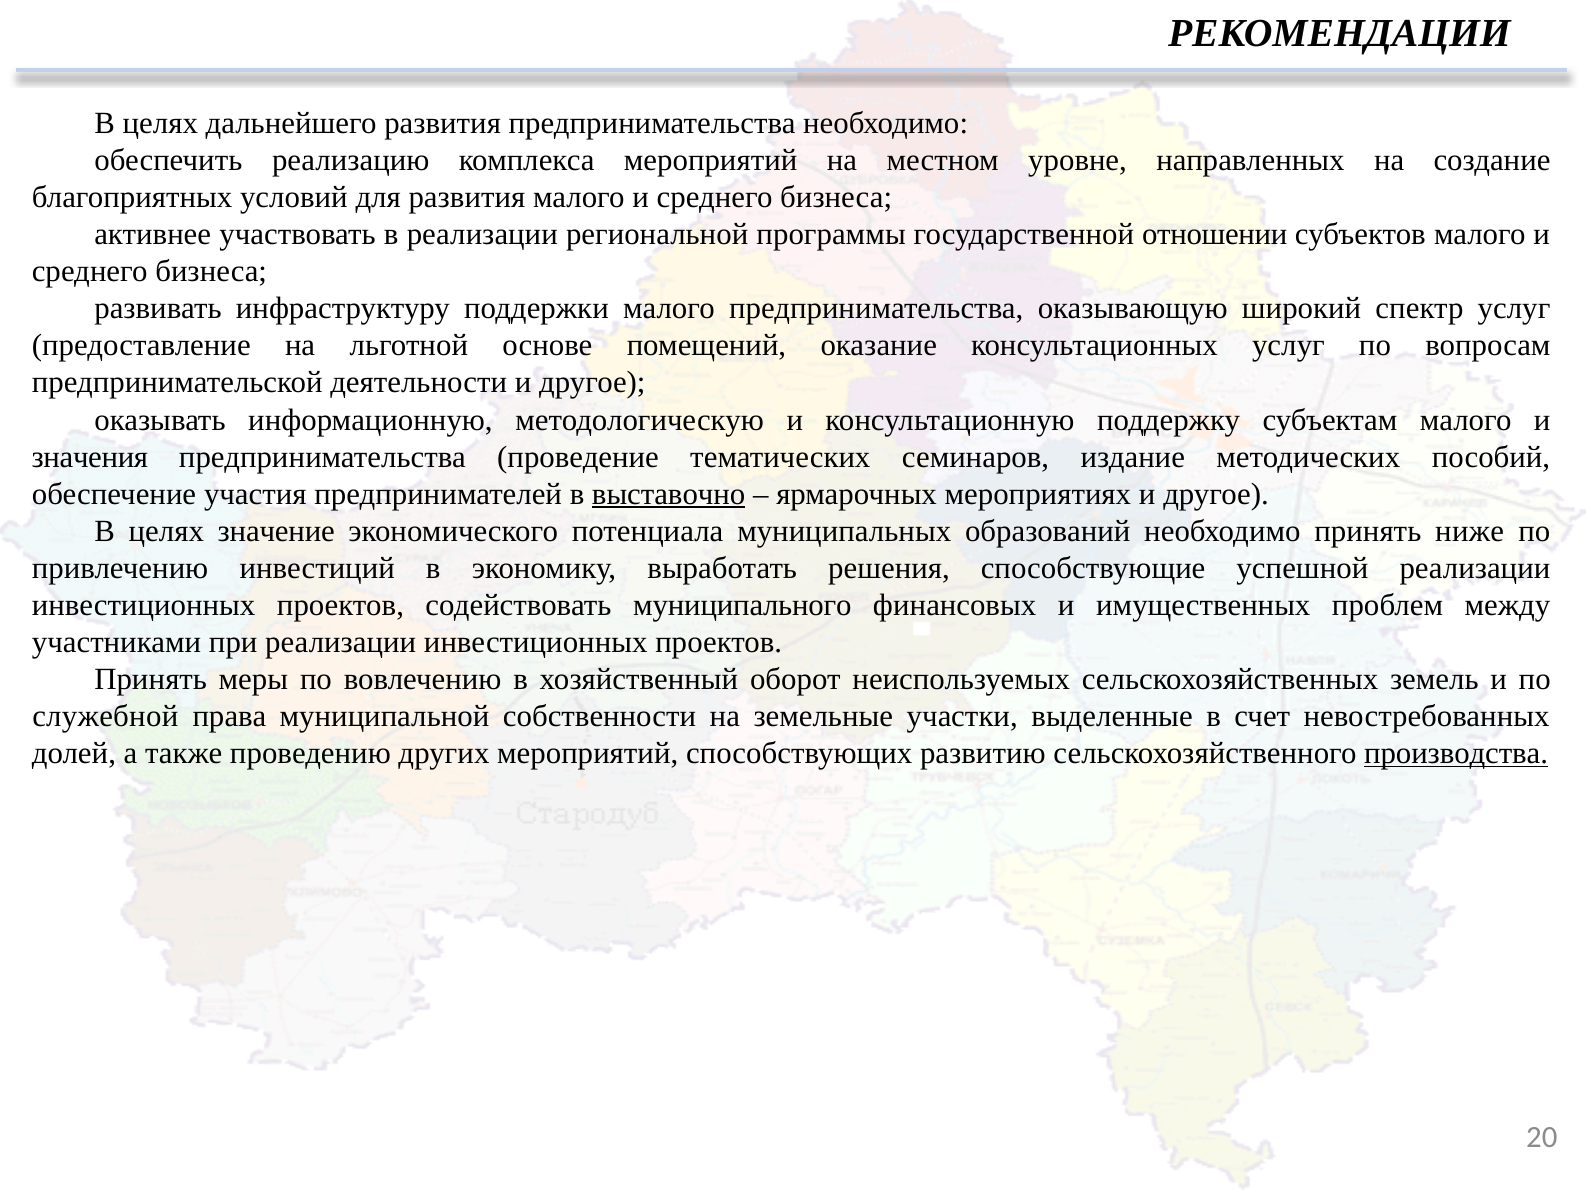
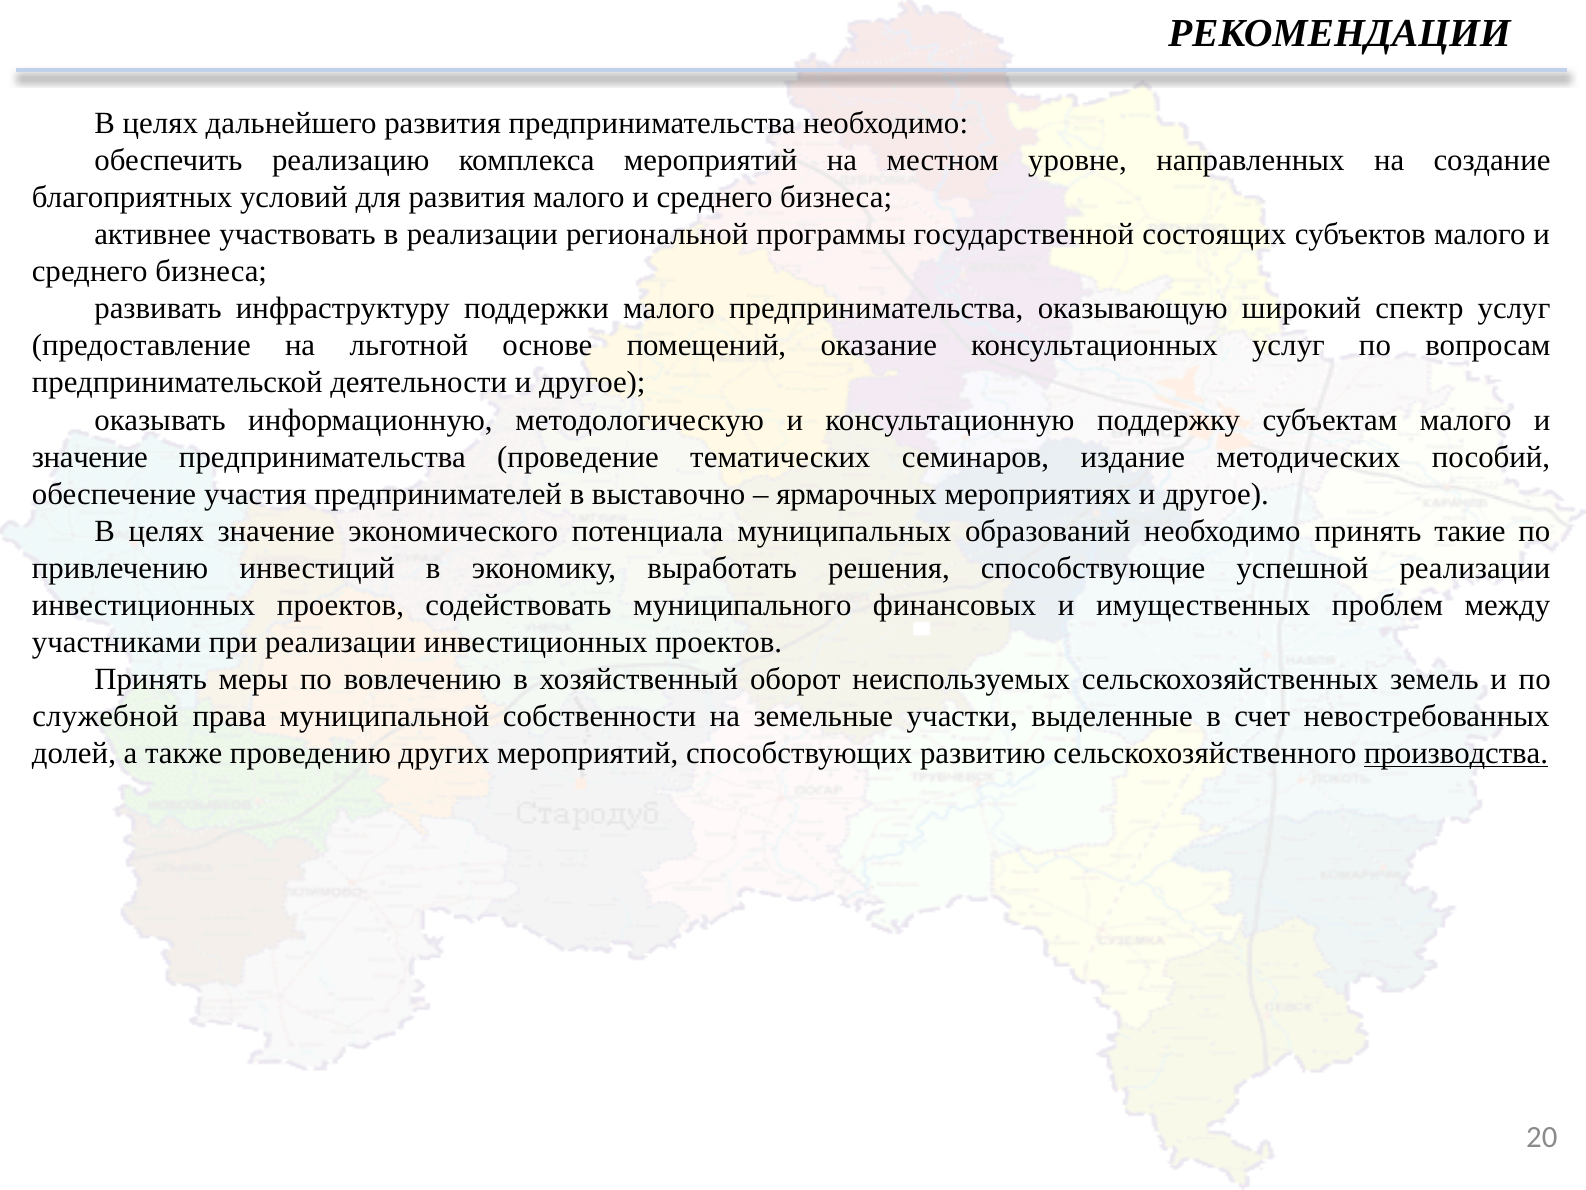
отношении: отношении -> состоящих (1214, 235)
значения: значения -> значение (90, 457)
выставочно underline: present -> none (669, 494)
ниже: ниже -> такие (1470, 531)
